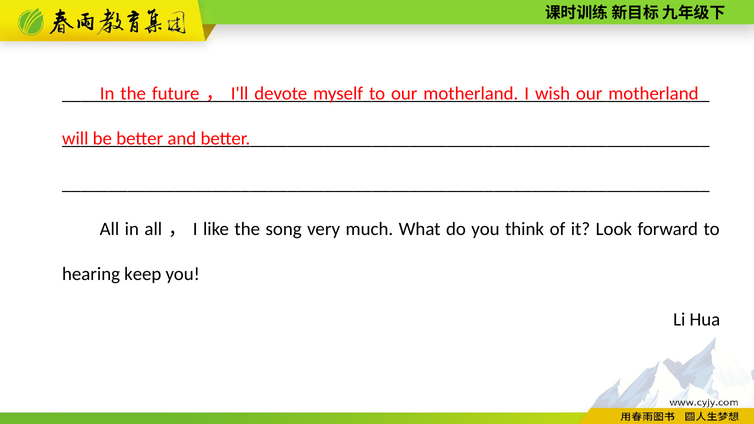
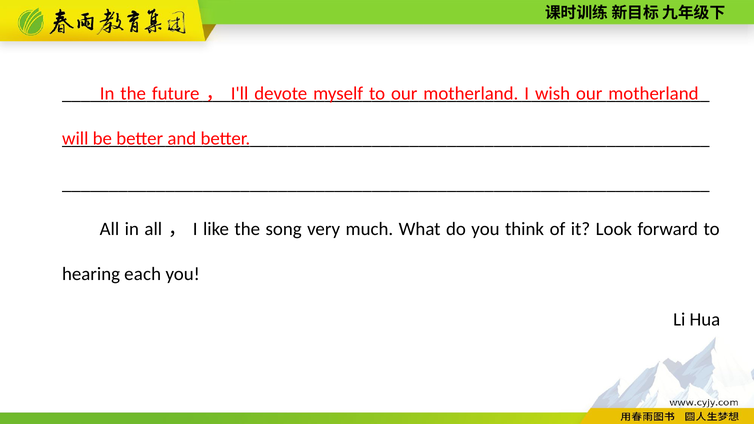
keep: keep -> each (143, 274)
